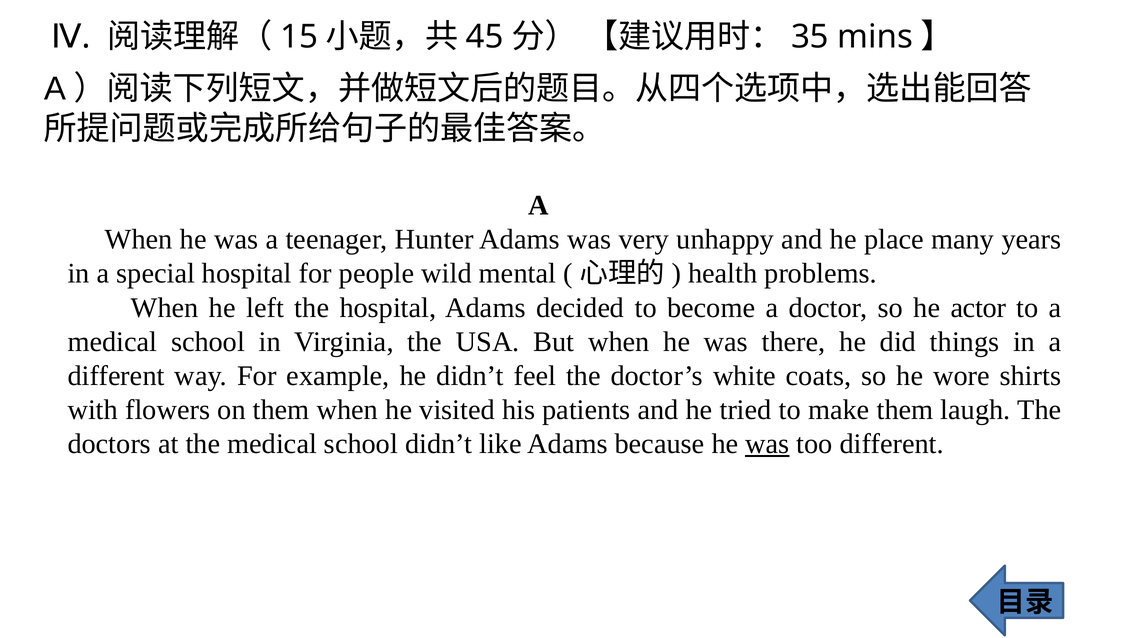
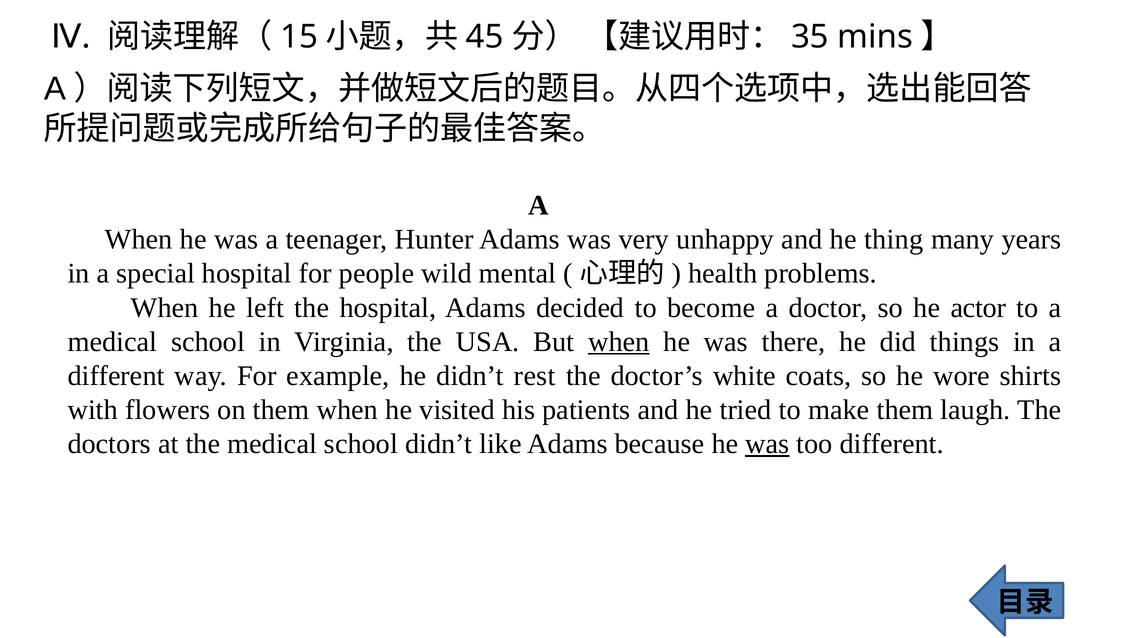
place: place -> thing (894, 240)
when underline: none -> present (619, 342)
feel: feel -> rest (535, 376)
